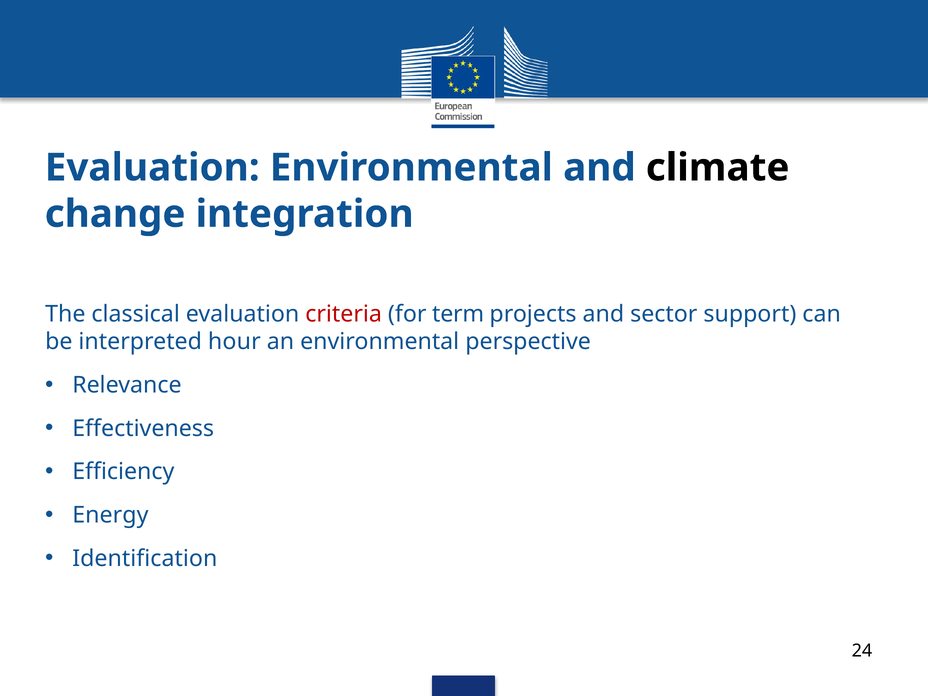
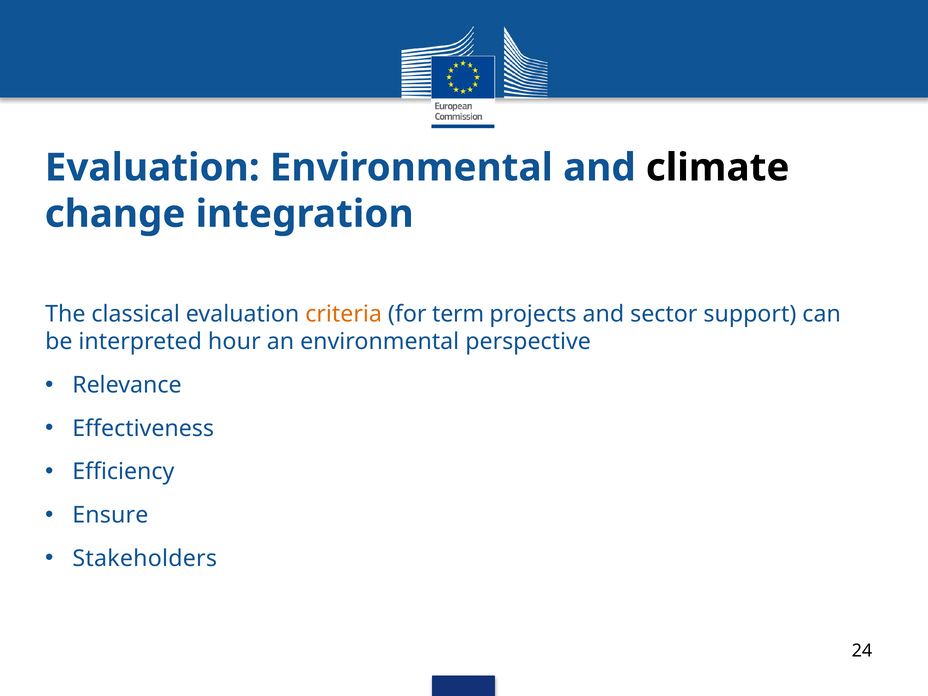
criteria colour: red -> orange (344, 314)
Energy: Energy -> Ensure (110, 515)
Identification: Identification -> Stakeholders (145, 558)
